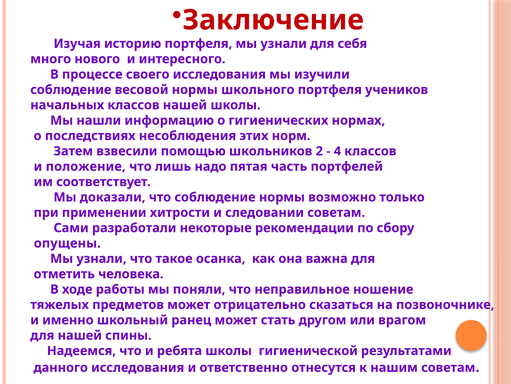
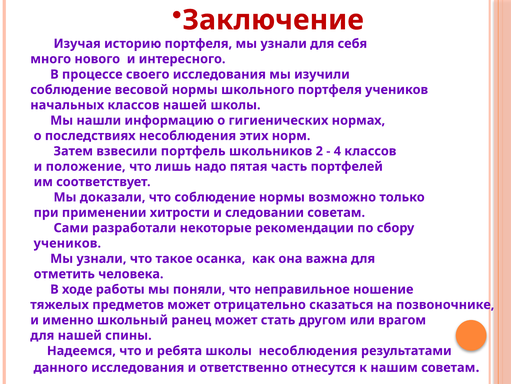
помощью: помощью -> портфель (193, 151)
опущены: опущены -> учеников (67, 243)
школы гигиенической: гигиенической -> несоблюдения (308, 350)
